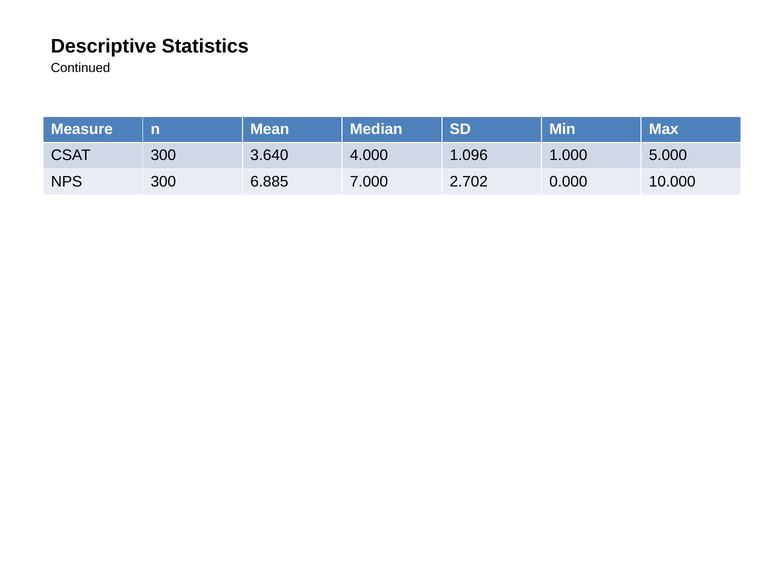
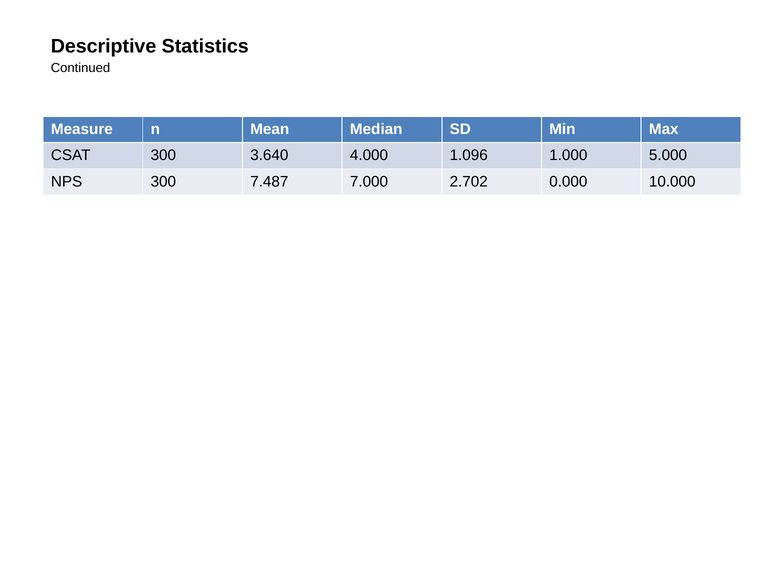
6.885: 6.885 -> 7.487 (269, 182)
